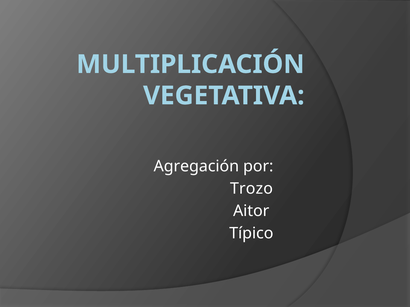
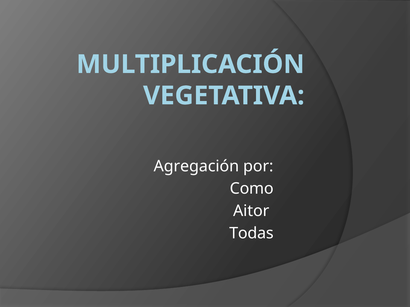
Trozo: Trozo -> Como (252, 189)
Típico: Típico -> Todas (251, 233)
